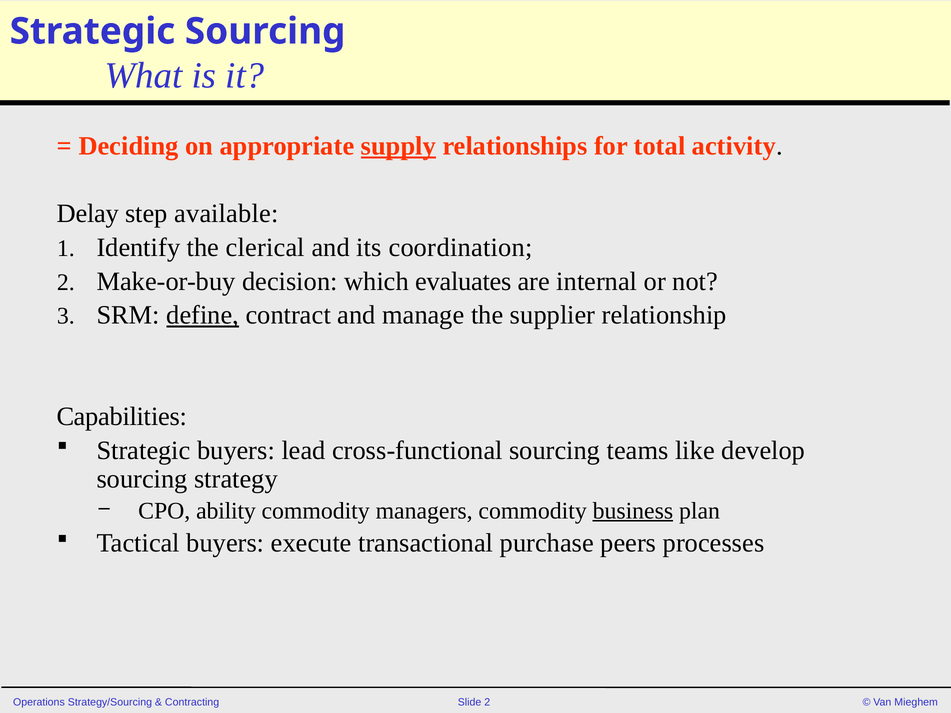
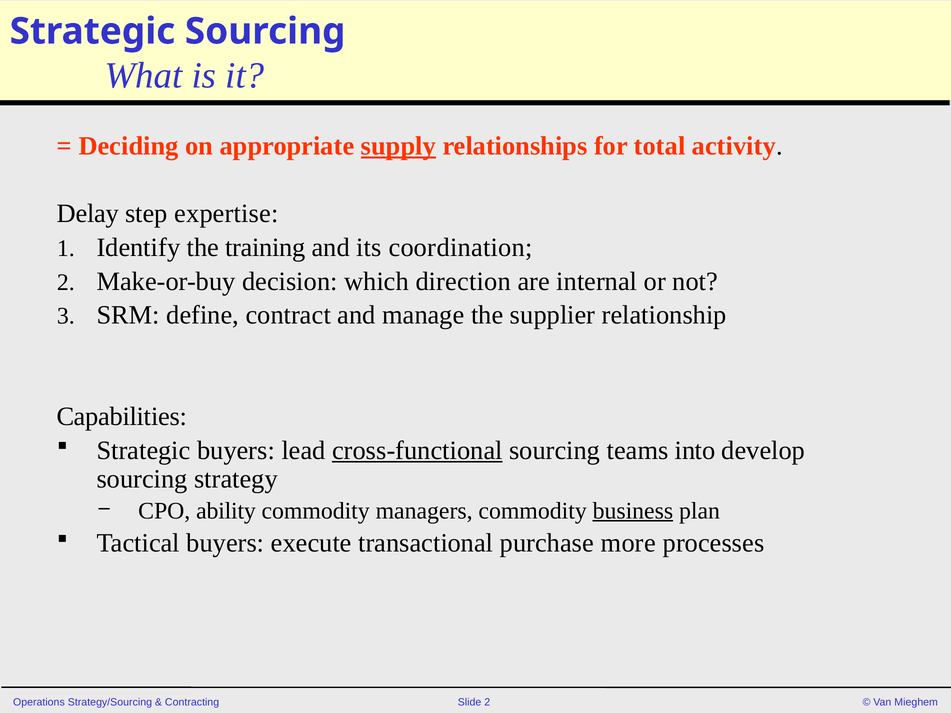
available: available -> expertise (226, 214)
clerical: clerical -> training (265, 248)
evaluates: evaluates -> direction (463, 281)
define underline: present -> none (203, 315)
cross-functional underline: none -> present (417, 450)
like: like -> into (695, 450)
peers: peers -> more (628, 543)
